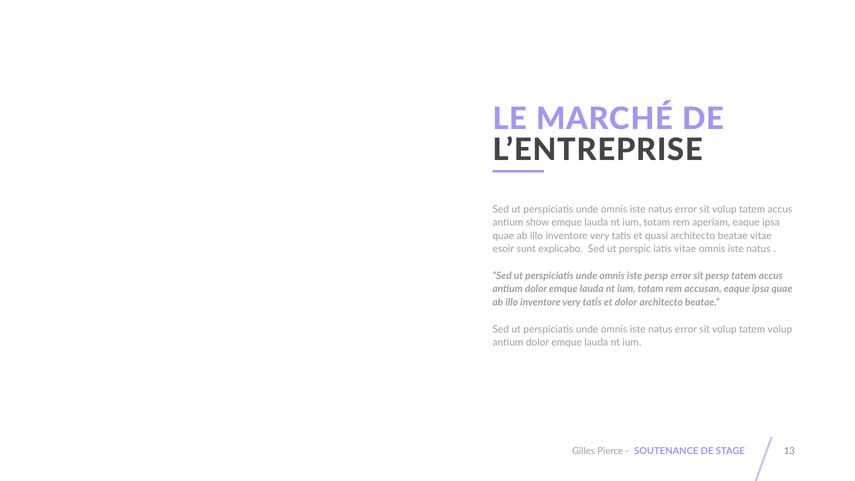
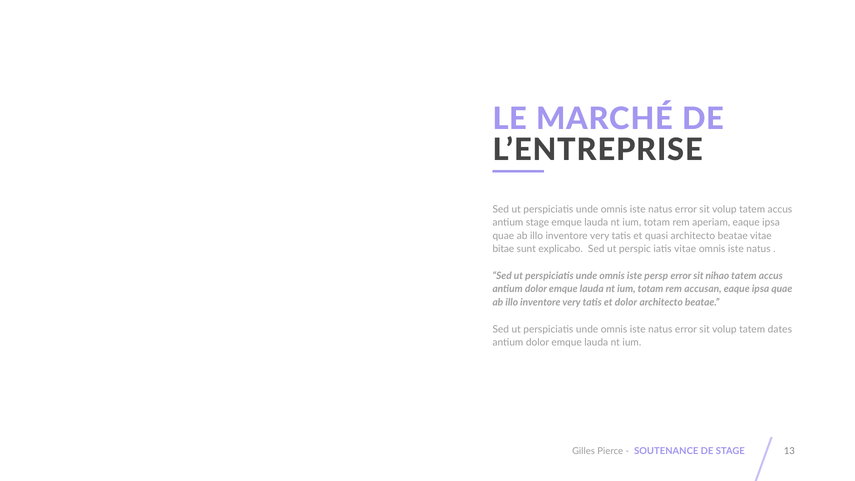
antium show: show -> stage (538, 223)
esoir: esoir -> bitae (503, 249)
sit persp: persp -> nihao (717, 276)
tatem volup: volup -> dates (780, 329)
